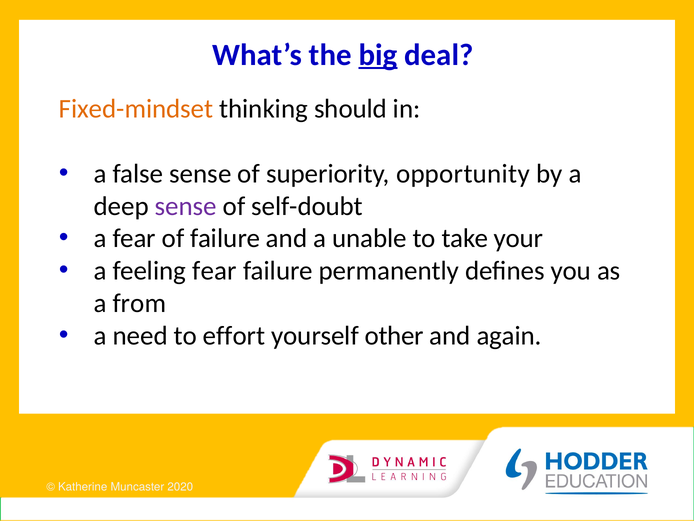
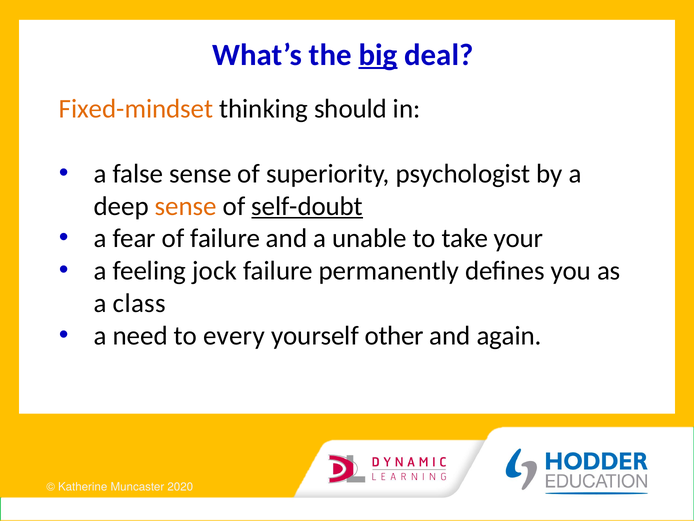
opportunity: opportunity -> psychologist (463, 173)
sense colour: purple -> orange (186, 206)
self-doubt underline: none -> present (307, 206)
feeling fear: fear -> jock (215, 271)
from: from -> class (139, 303)
effort: effort -> every (234, 336)
